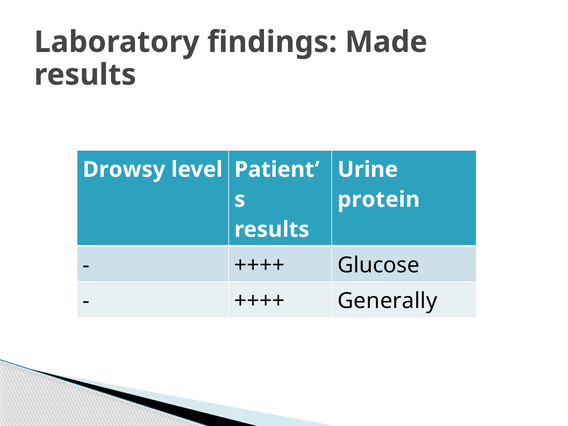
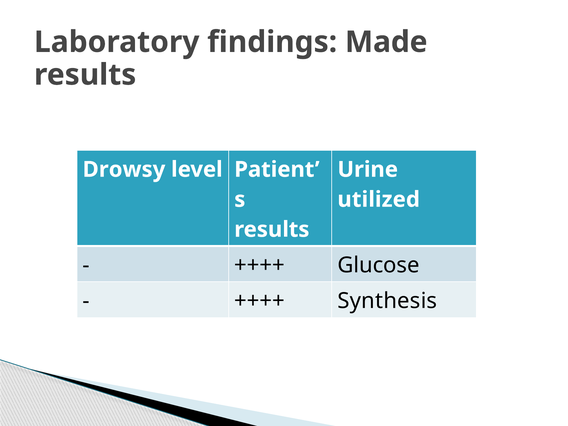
protein: protein -> utilized (379, 200)
Generally: Generally -> Synthesis (387, 301)
